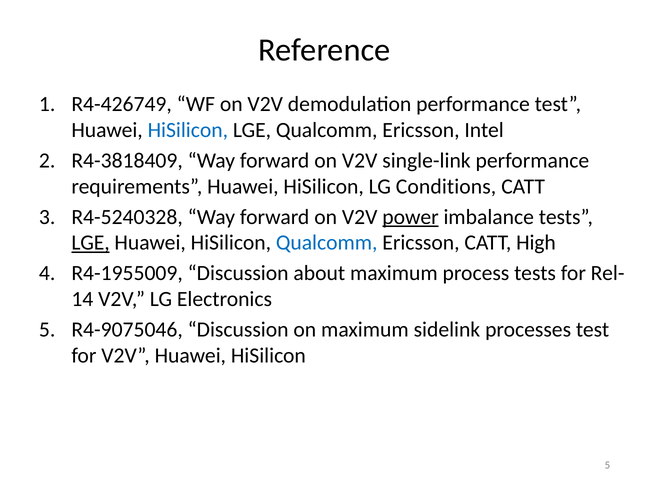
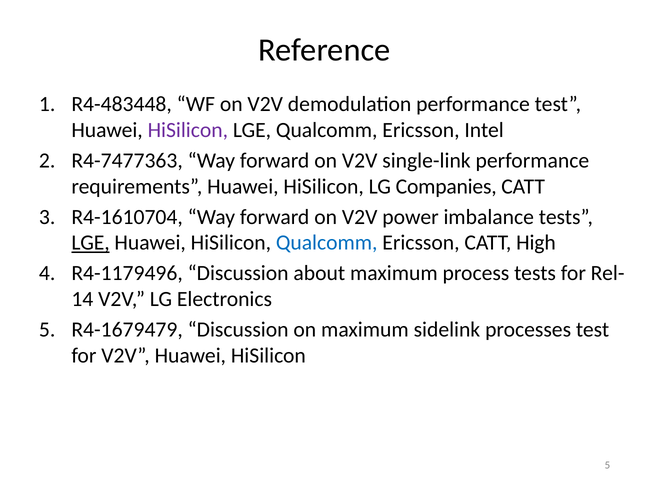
R4-426749: R4-426749 -> R4-483448 (122, 104)
HiSilicon colour: blue -> purple (188, 130)
R4-3818409: R4-3818409 -> R4-7477363 (127, 161)
Conditions: Conditions -> Companies (446, 186)
R4-5240328: R4-5240328 -> R4-1610704 (127, 217)
power underline: present -> none (410, 217)
R4-1955009: R4-1955009 -> R4-1179496 (127, 273)
R4-9075046: R4-9075046 -> R4-1679479 (127, 329)
